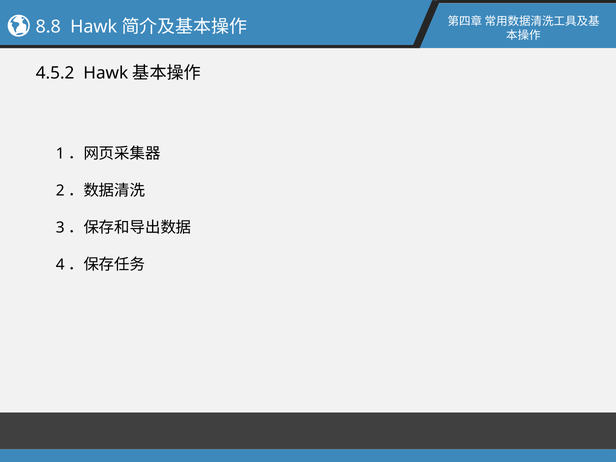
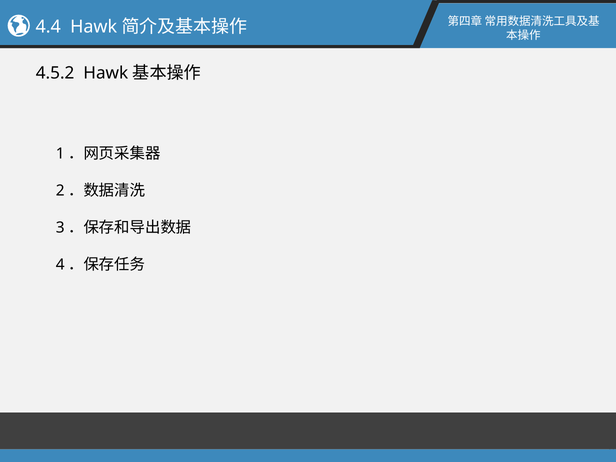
8.8: 8.8 -> 4.4 (48, 27)
